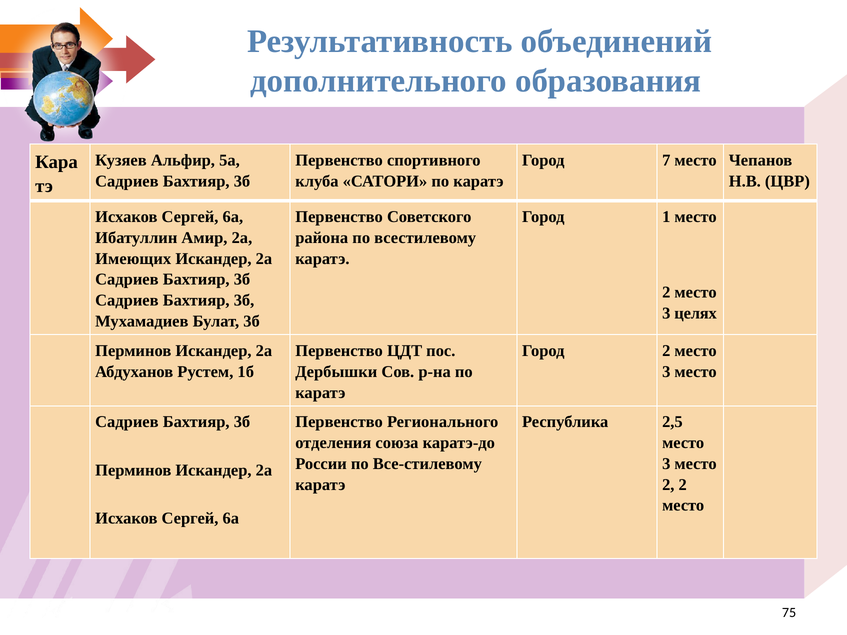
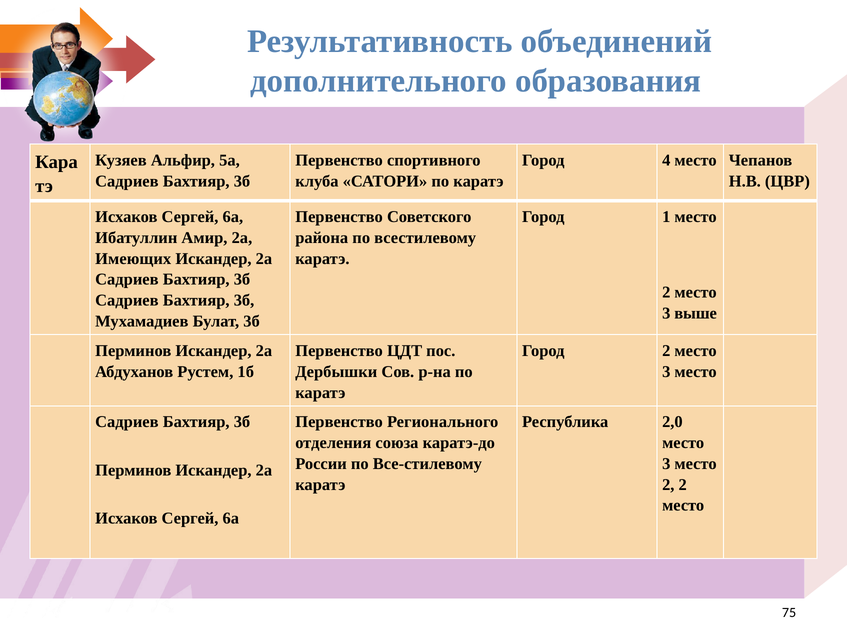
7: 7 -> 4 (666, 160)
целях: целях -> выше (696, 313)
2,5: 2,5 -> 2,0 (672, 422)
